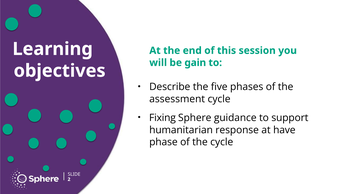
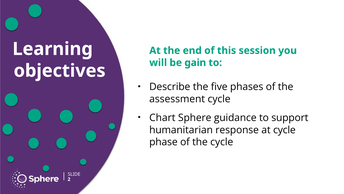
Fixing: Fixing -> Chart (162, 117)
at have: have -> cycle (284, 130)
